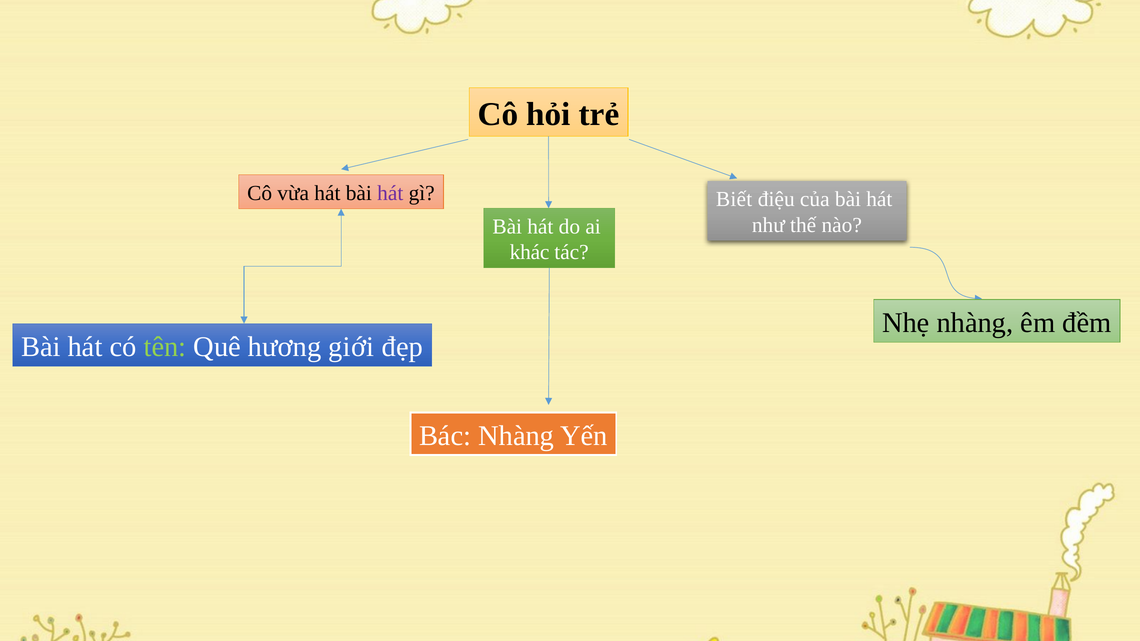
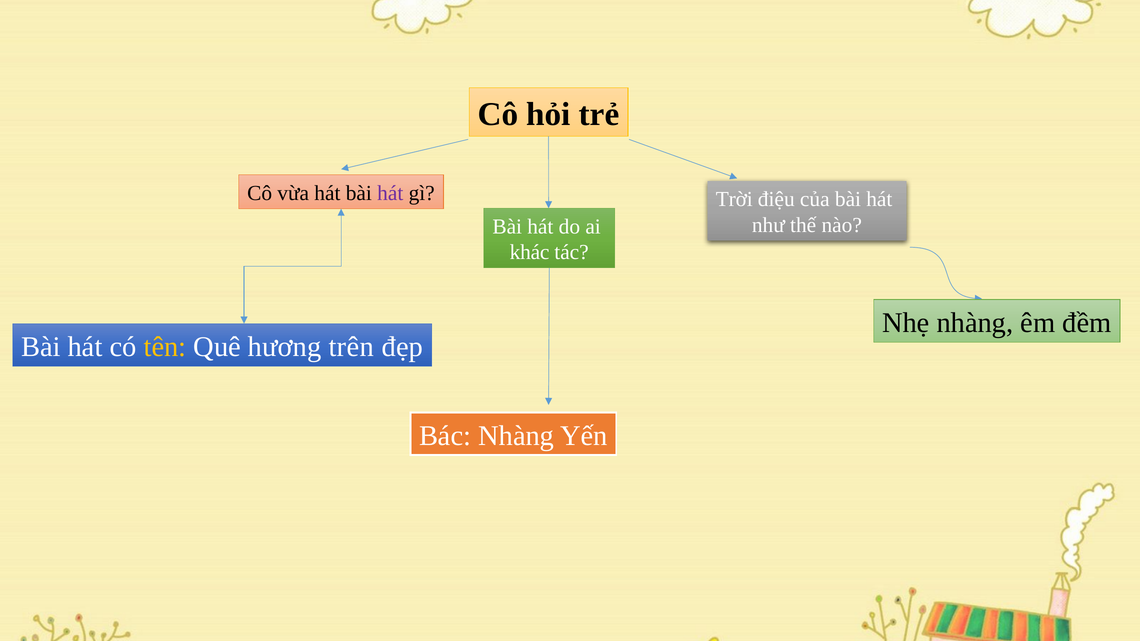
Biết: Biết -> Trời (734, 199)
tên colour: light green -> yellow (165, 347)
giới: giới -> trên (351, 347)
